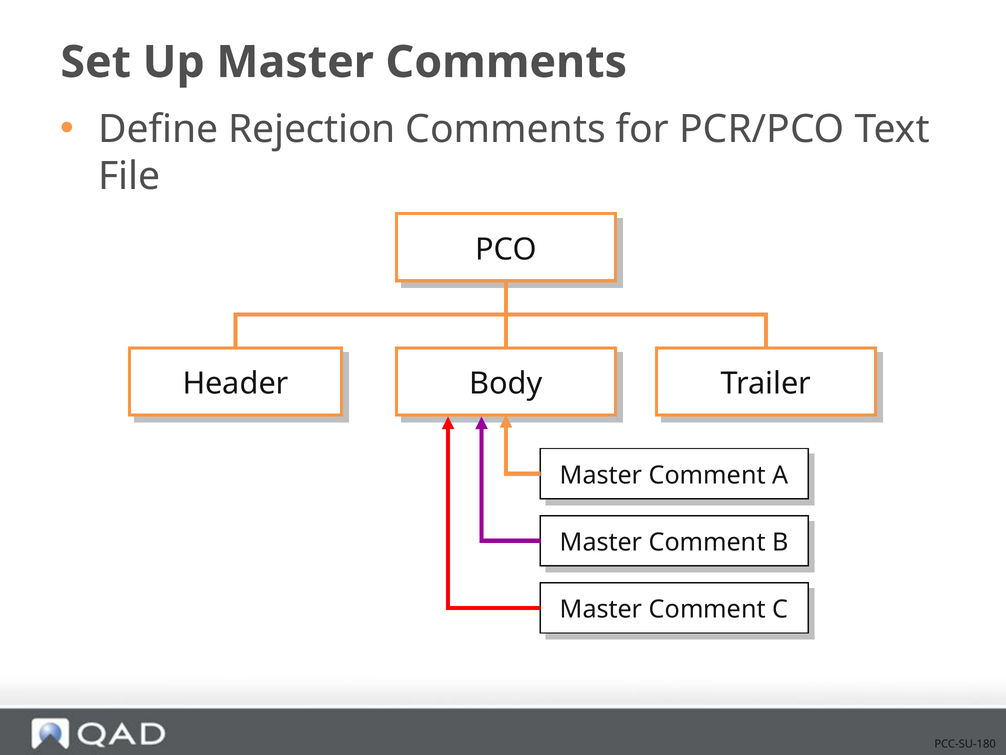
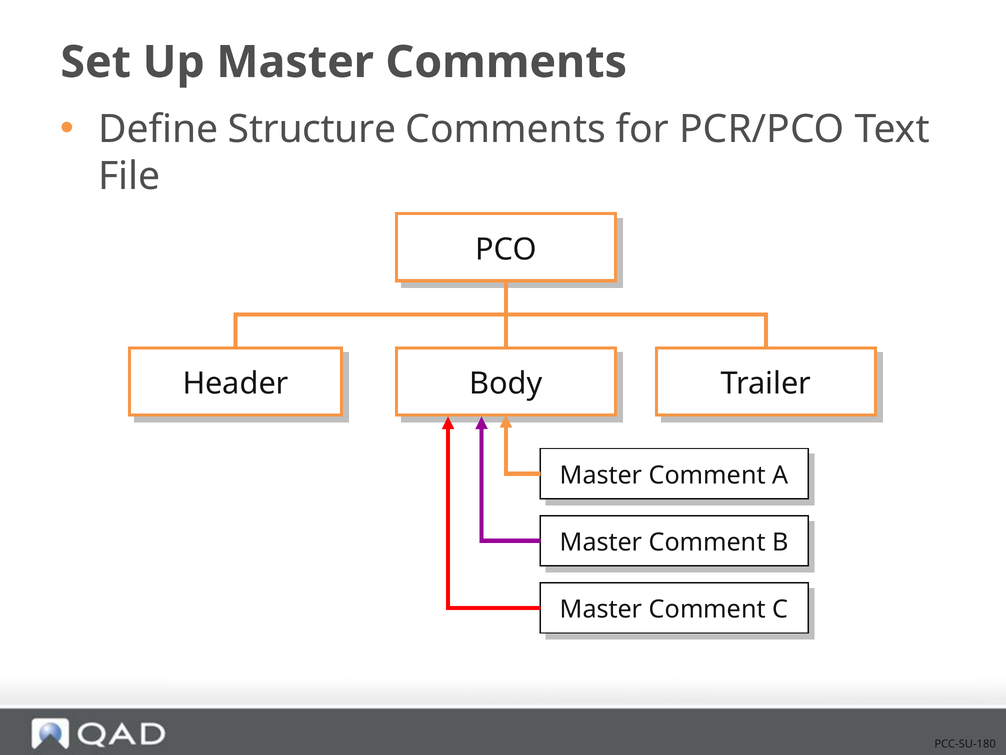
Rejection: Rejection -> Structure (312, 129)
